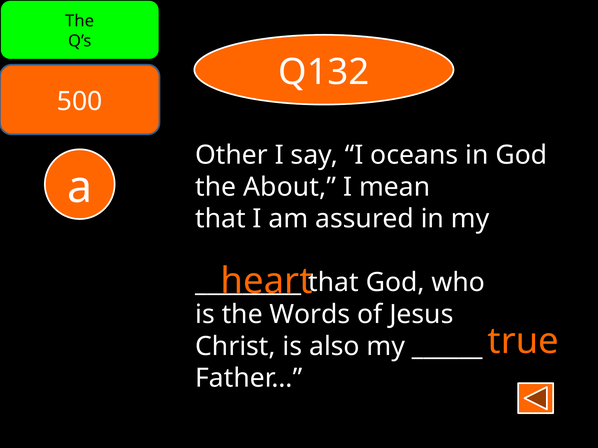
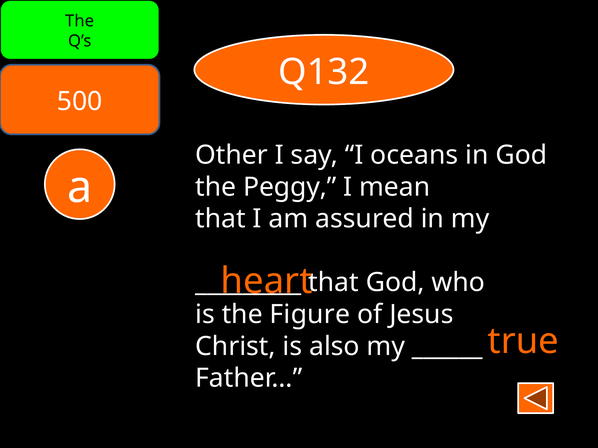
About: About -> Peggy (290, 187)
Words: Words -> Figure (310, 315)
